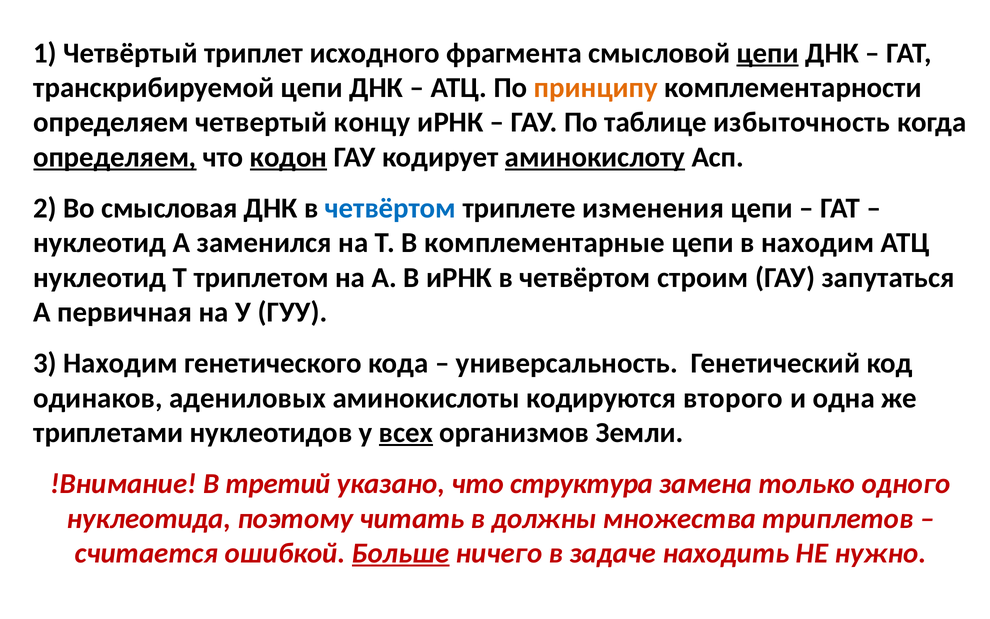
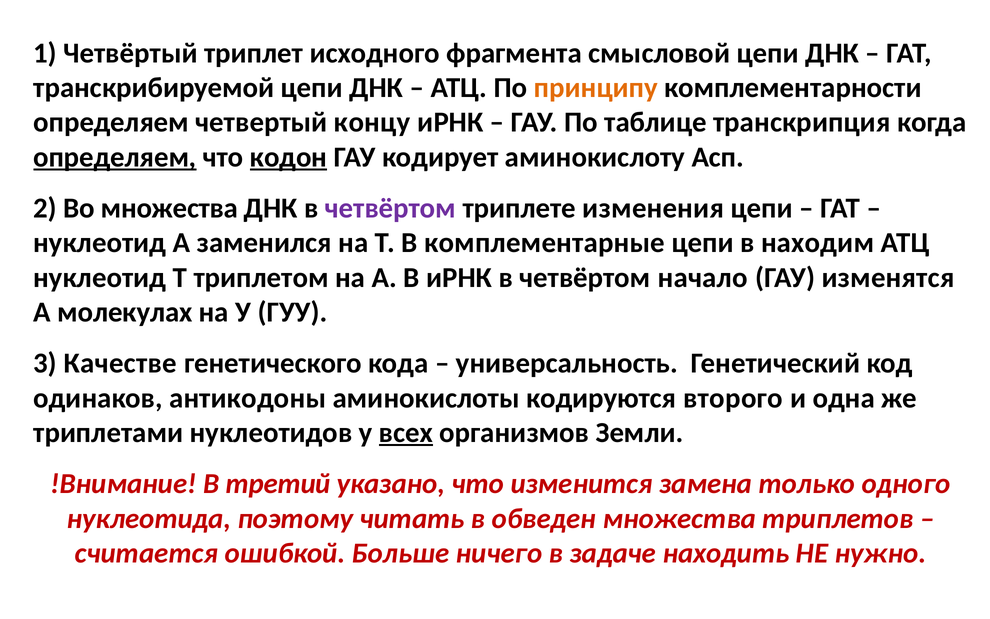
цепи underline: present -> none (768, 53)
избыточность: избыточность -> транскрипция (802, 122)
аминокислоту underline: present -> none (595, 157)
Во смысловая: смысловая -> множества (170, 208)
четвёртом colour: blue -> purple (390, 208)
строим: строим -> начало (703, 277)
запутаться: запутаться -> изменятся (888, 277)
первичная: первичная -> молекулах (125, 312)
3 Находим: Находим -> Качестве (120, 363)
адениловых: адениловых -> антикодоны (248, 398)
структура: структура -> изменится (582, 484)
должны: должны -> обведен (544, 518)
Больше underline: present -> none (401, 553)
